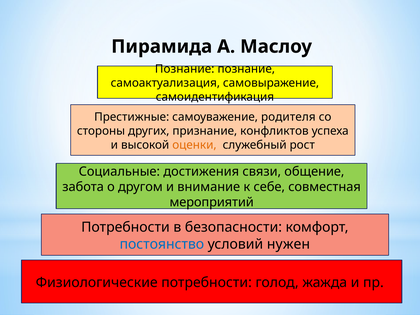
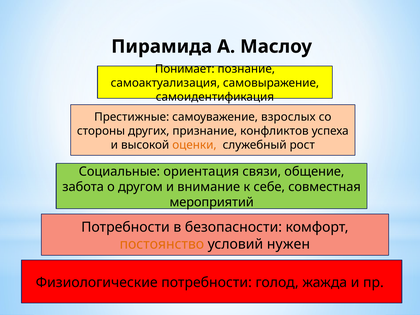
Познание: Познание -> Понимает (185, 69)
родителя: родителя -> взрослых (288, 117)
достижения: достижения -> ориентация (201, 172)
постоянство colour: blue -> orange (162, 244)
